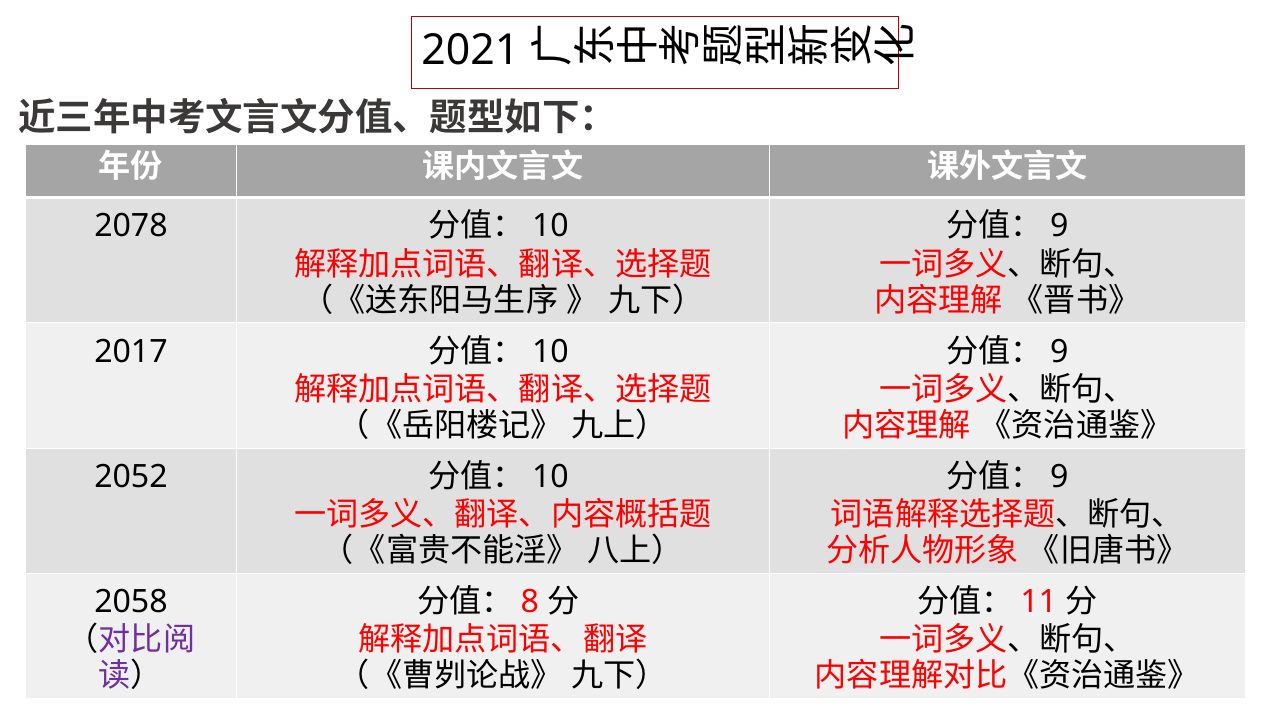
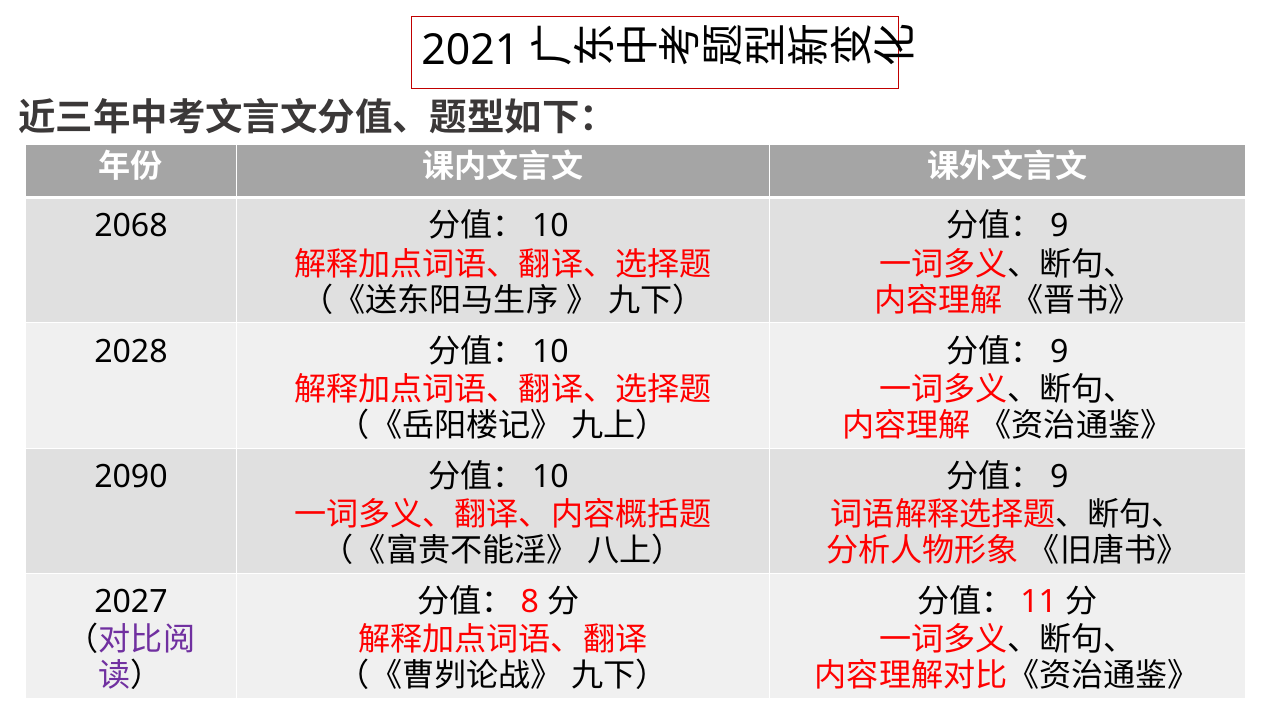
2078: 2078 -> 2068 (131, 226)
2017: 2017 -> 2028 (131, 352)
2052: 2052 -> 2090 (131, 477)
2058: 2058 -> 2027 (131, 602)
